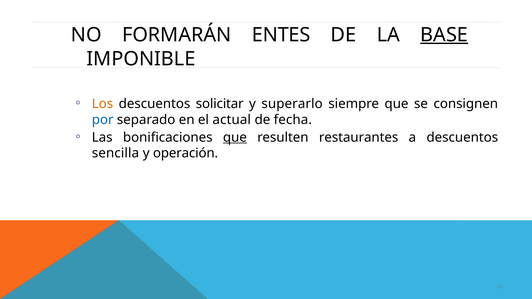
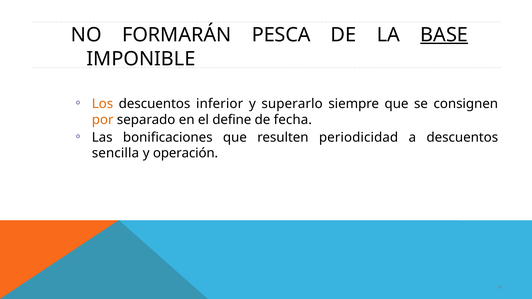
ENTES: ENTES -> PESCA (281, 35)
solicitar: solicitar -> inferior (220, 104)
por colour: blue -> orange (103, 120)
actual: actual -> define (232, 120)
que underline: present -> none (235, 137)
restaurantes: restaurantes -> periodicidad (359, 137)
